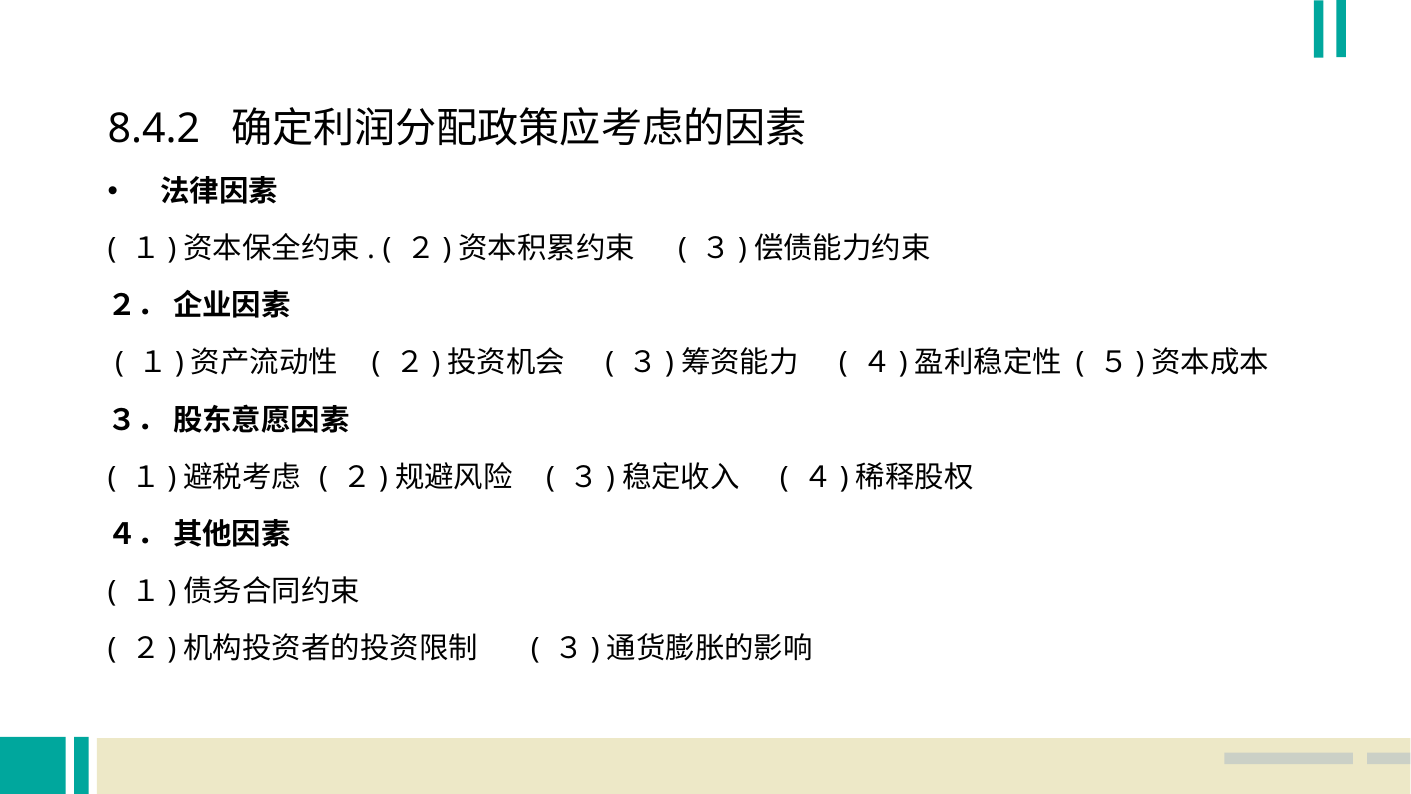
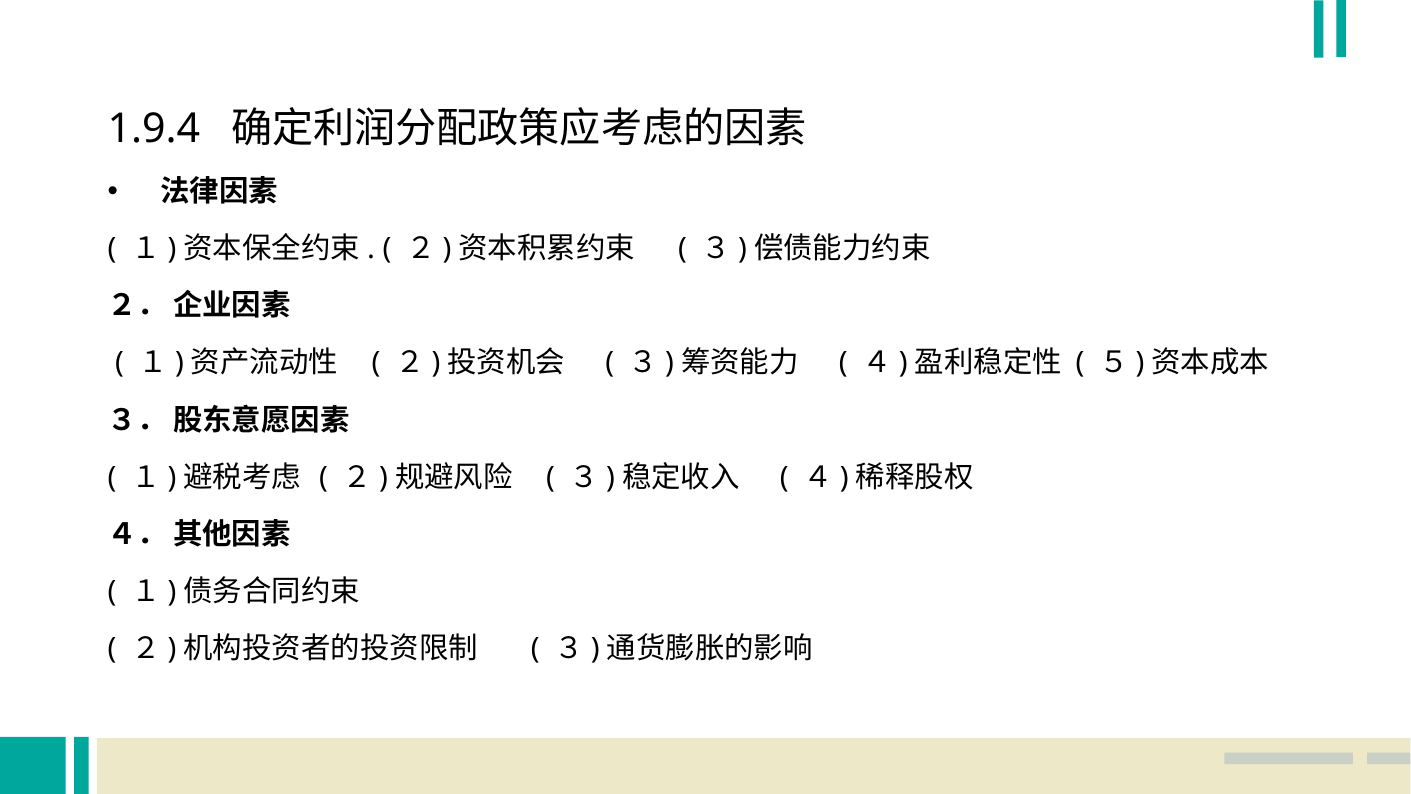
8.4.2: 8.4.2 -> 1.9.4 (154, 129)
